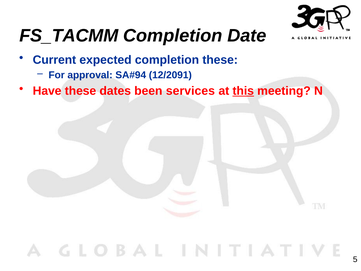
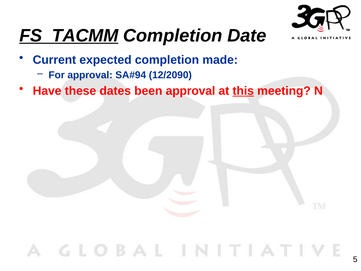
FS_TACMM underline: none -> present (69, 36)
completion these: these -> made (220, 60)
12/2091: 12/2091 -> 12/2090 (170, 75)
been services: services -> approval (190, 91)
